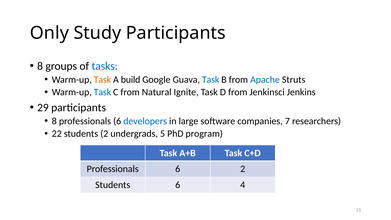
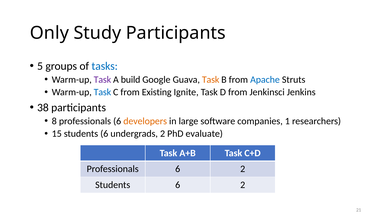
8: 8 -> 5 (40, 66)
Task colour: orange -> purple (102, 80)
Task colour: blue -> orange (211, 80)
Natural: Natural -> Existing (157, 92)
29: 29 -> 38 (43, 108)
developers colour: blue -> orange (145, 121)
7: 7 -> 1 (287, 121)
22: 22 -> 15 (57, 134)
2: 2 -> 6 (104, 134)
undergrads 5: 5 -> 2 (163, 134)
program: program -> evaluate (204, 134)
Students 6 4: 4 -> 2 (243, 185)
